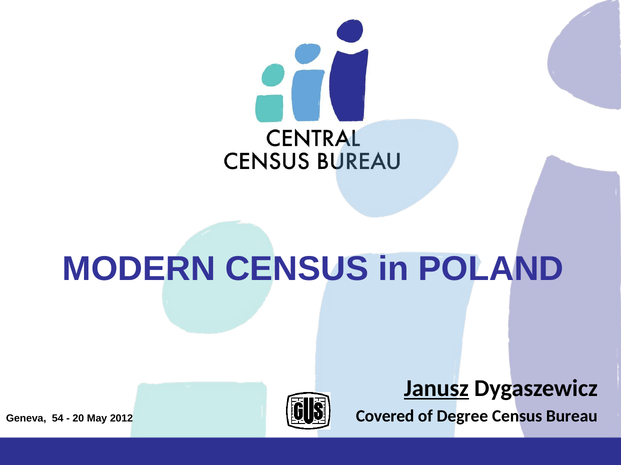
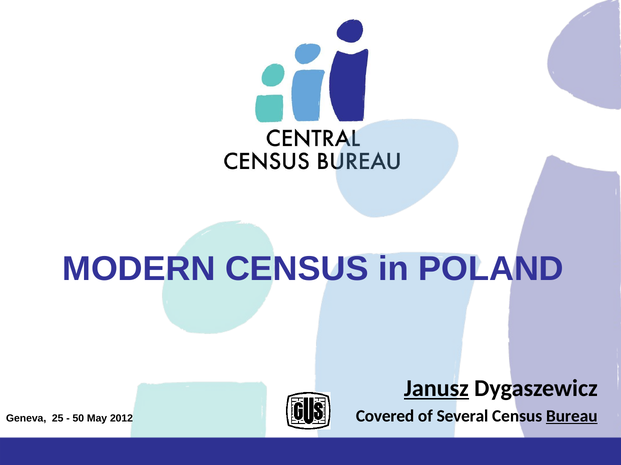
Degree: Degree -> Several (462, 417)
Bureau underline: none -> present (572, 417)
54: 54 -> 25 (58, 419)
20: 20 -> 50 (78, 419)
